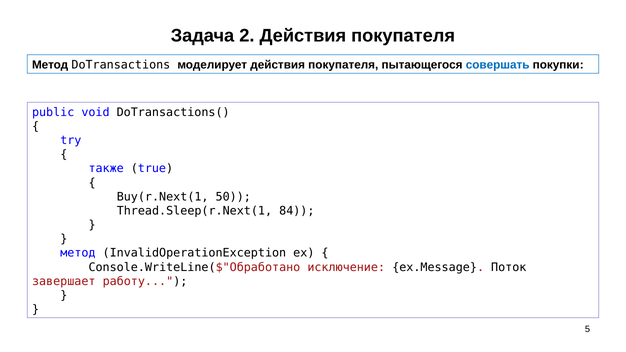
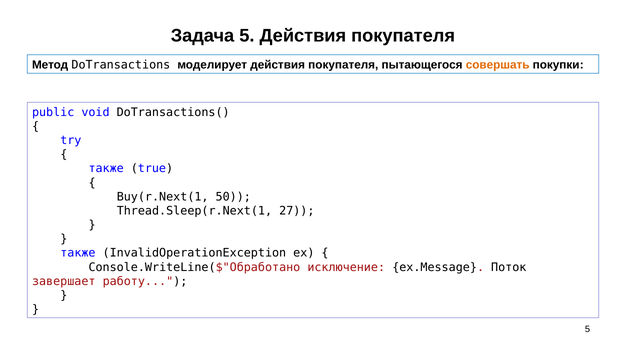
Задача 2: 2 -> 5 (247, 36)
совершать colour: blue -> orange (498, 65)
84: 84 -> 27 (297, 211)
метод: метод -> также (78, 253)
